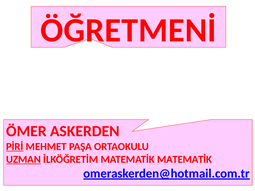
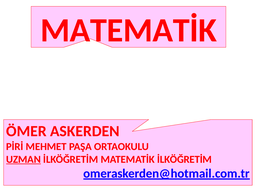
ÖĞRETMENİ: ÖĞRETMENİ -> MATEMATİK (129, 30)
PİRİ underline: present -> none (15, 147)
MATEMATİK MATEMATİK: MATEMATİK -> İLKÖĞRETİM (184, 160)
